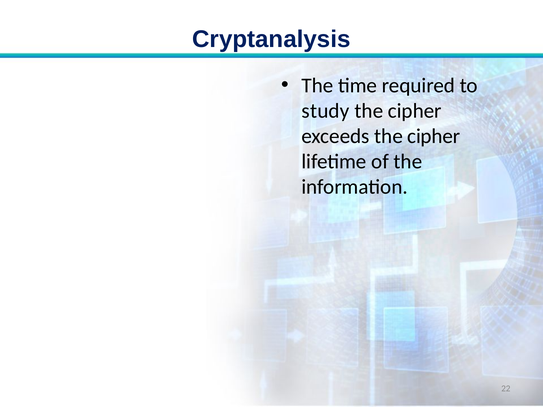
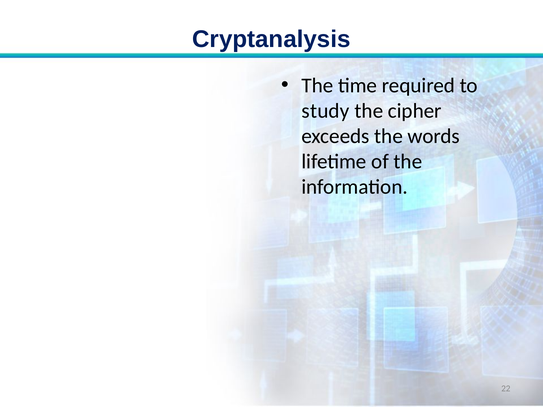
exceeds the cipher: cipher -> words (434, 136)
